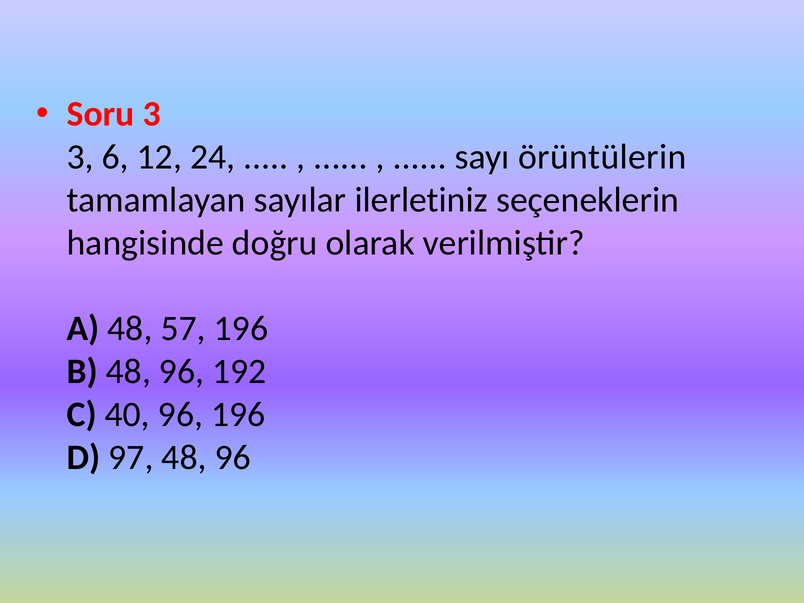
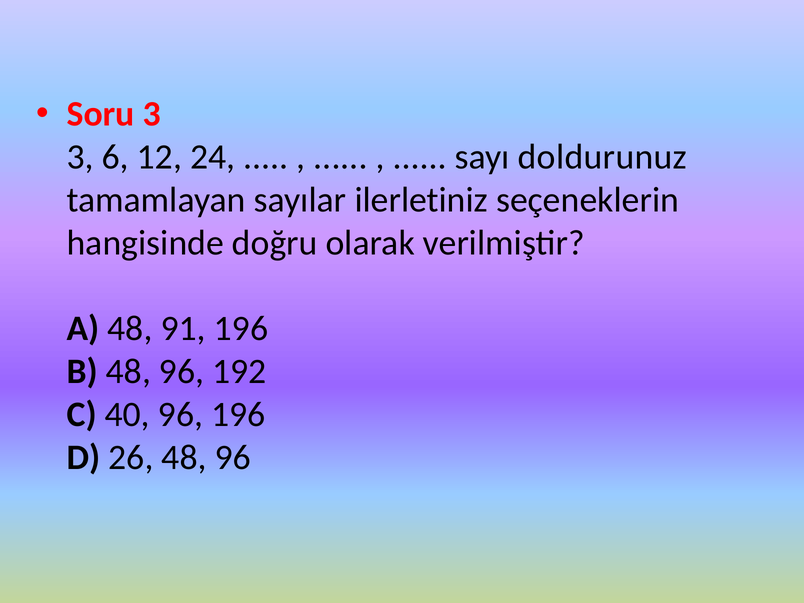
örüntülerin: örüntülerin -> doldurunuz (602, 157)
57: 57 -> 91 (183, 329)
97: 97 -> 26 (131, 457)
